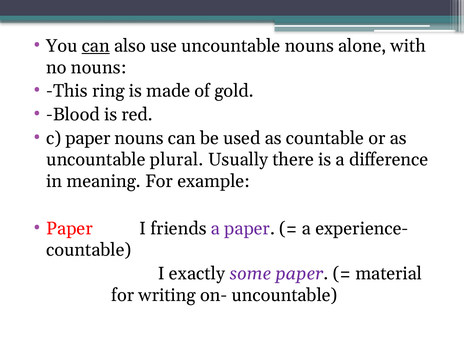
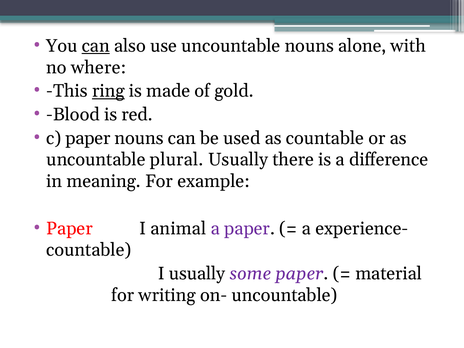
no nouns: nouns -> where (99, 67)
ring underline: none -> present (108, 91)
friends: friends -> animal (178, 228)
I exactly: exactly -> usually (197, 274)
